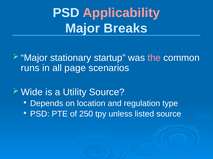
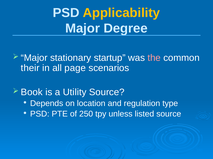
Applicability colour: pink -> yellow (121, 13)
Breaks: Breaks -> Degree (126, 28)
runs: runs -> their (30, 68)
Wide: Wide -> Book (32, 93)
